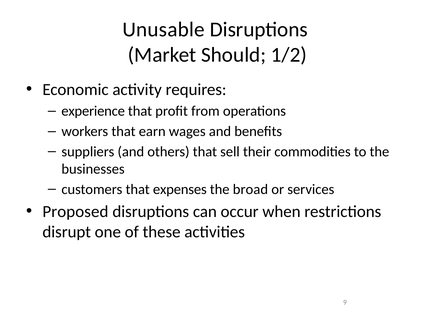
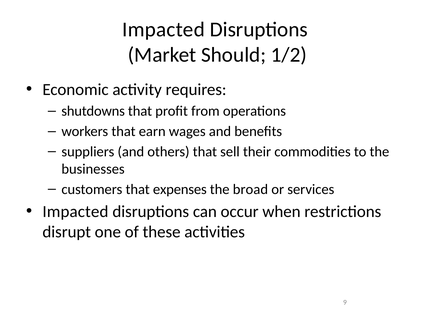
Unusable: Unusable -> Impacted (164, 29)
experience: experience -> shutdowns (93, 111)
Proposed: Proposed -> Impacted (75, 212)
